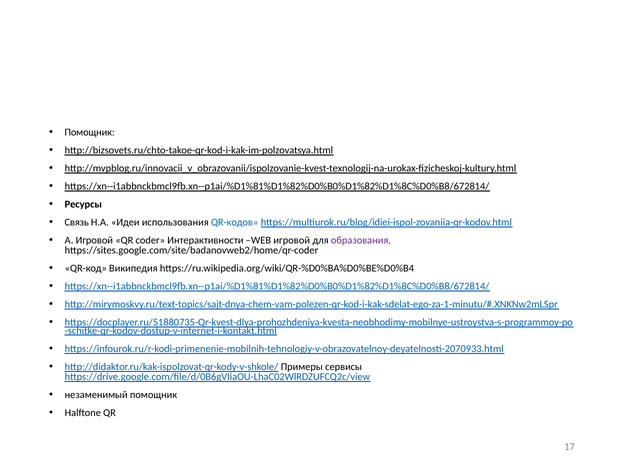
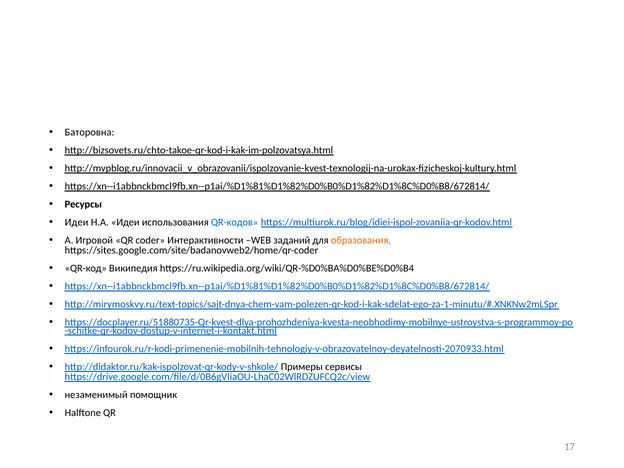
Помощник: Помощник -> Баторовна (90, 132)
Связь: Связь -> Идеи (77, 222)
WEB игровой: игровой -> заданий (292, 240)
образования colour: purple -> orange (361, 240)
